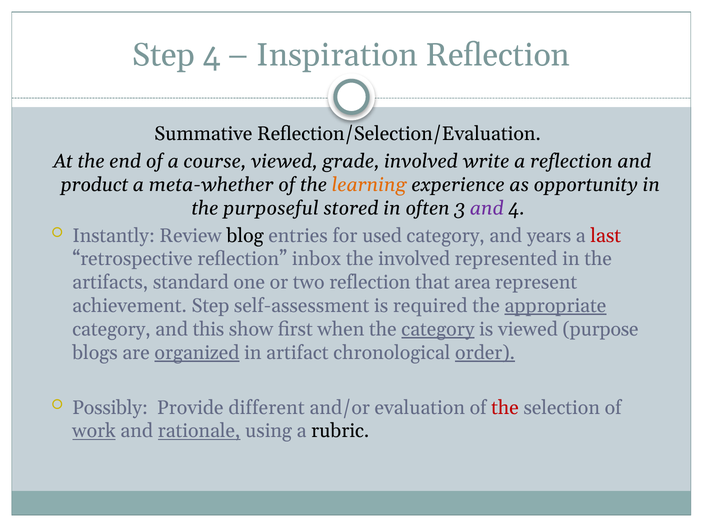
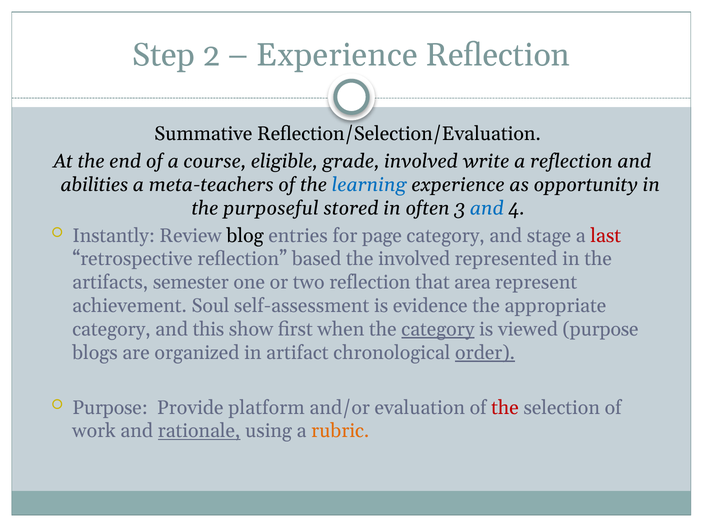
Step 4: 4 -> 2 (212, 55)
Inspiration: Inspiration -> Experience (337, 55)
course viewed: viewed -> eligible (284, 161)
product: product -> abilities (94, 185)
meta-whether: meta-whether -> meta-teachers (211, 185)
learning colour: orange -> blue (369, 185)
and colour: purple -> blue (487, 208)
used: used -> page (382, 236)
years: years -> stage (549, 236)
inbox: inbox -> based (317, 259)
standard: standard -> semester (191, 283)
achievement Step: Step -> Soul (211, 306)
required: required -> evidence (430, 306)
appropriate underline: present -> none (555, 306)
organized underline: present -> none (197, 353)
Possibly: Possibly -> Purpose (110, 408)
different: different -> platform (266, 408)
work underline: present -> none (94, 431)
rubric colour: black -> orange (340, 431)
